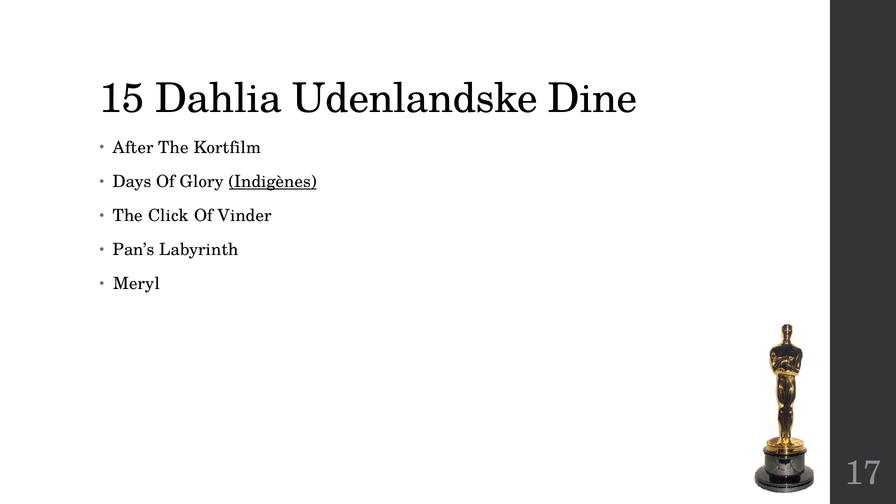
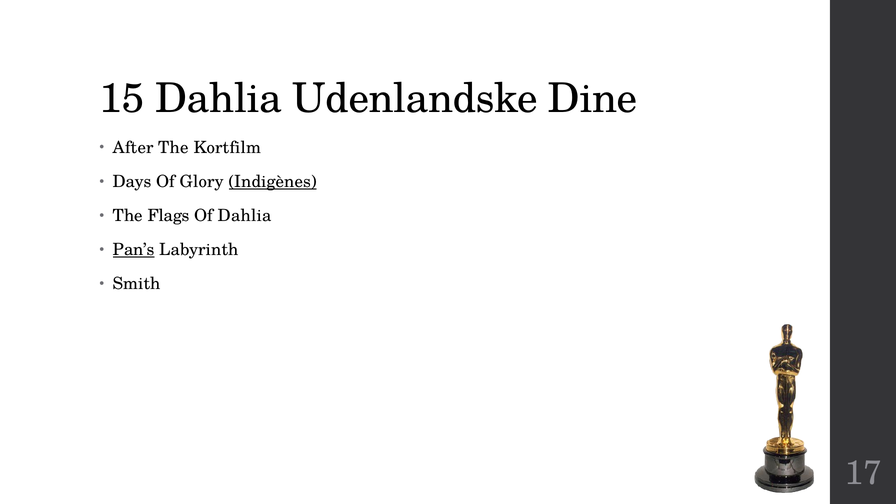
Click: Click -> Flags (169, 216)
Of Vinder: Vinder -> Dahlia (245, 216)
Pan’s underline: none -> present (134, 250)
Meryl: Meryl -> Smith (137, 284)
